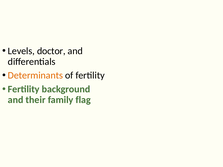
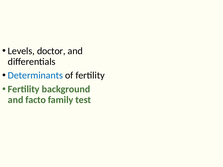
Determinants colour: orange -> blue (35, 75)
their: their -> facto (36, 100)
flag: flag -> test (83, 100)
